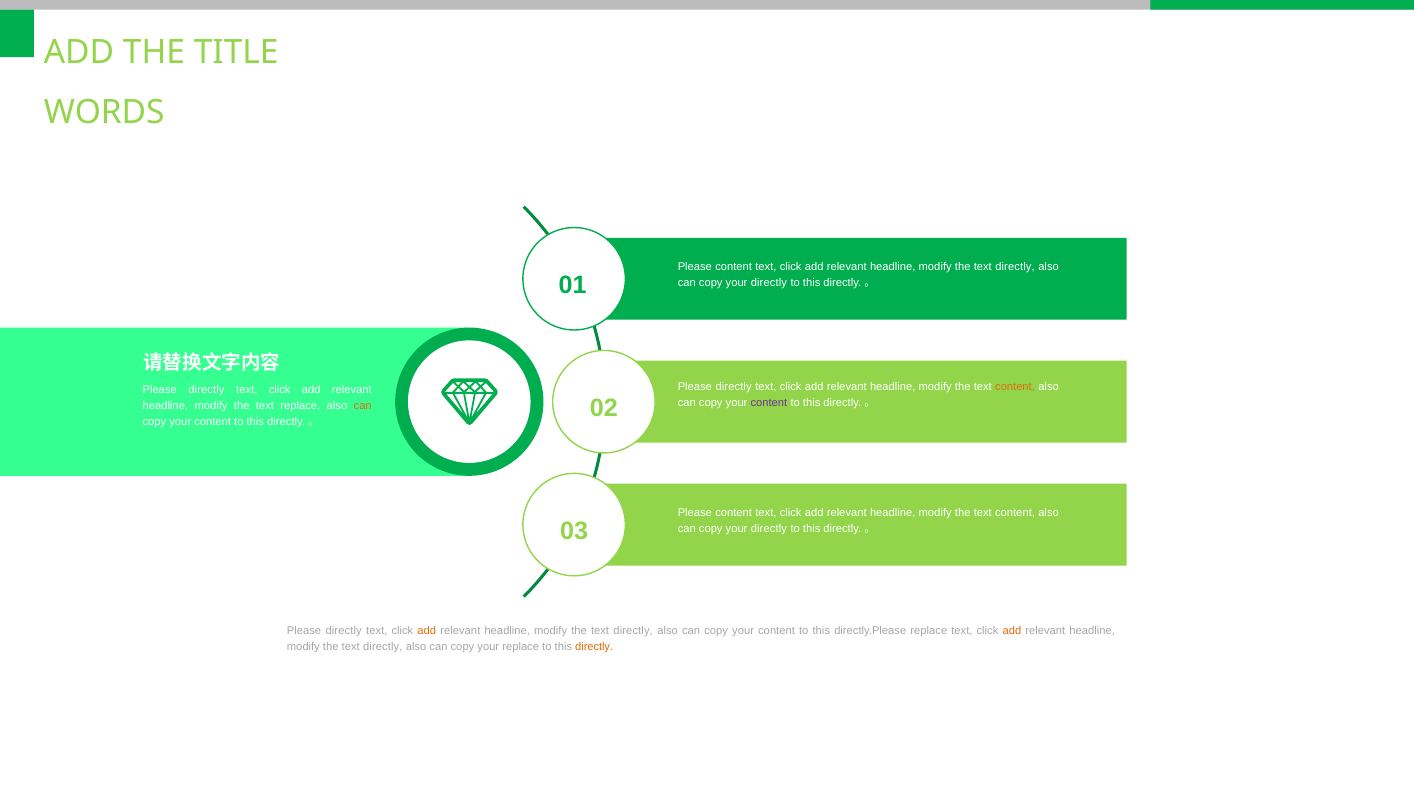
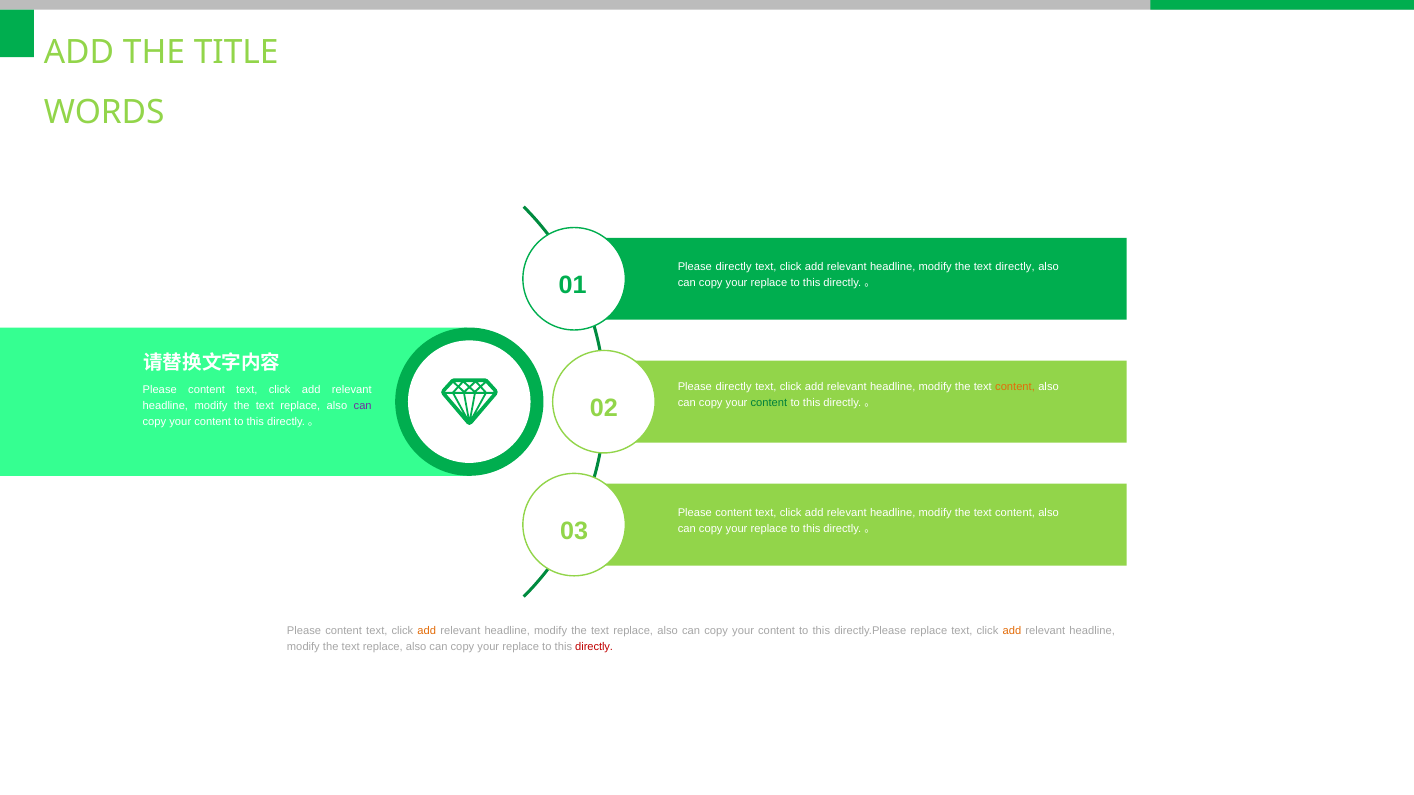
content: content -> directly (734, 267)
directly: directly -> replace (769, 283)
directly: directly -> content (207, 390)
content colour: purple -> green (769, 403)
can colour: orange -> purple (363, 406)
directly: directly -> replace (769, 529)
directly: directly -> content (344, 631)
directly: directly -> replace (633, 631)
directly: directly -> replace (383, 647)
directly colour: orange -> red (594, 647)
